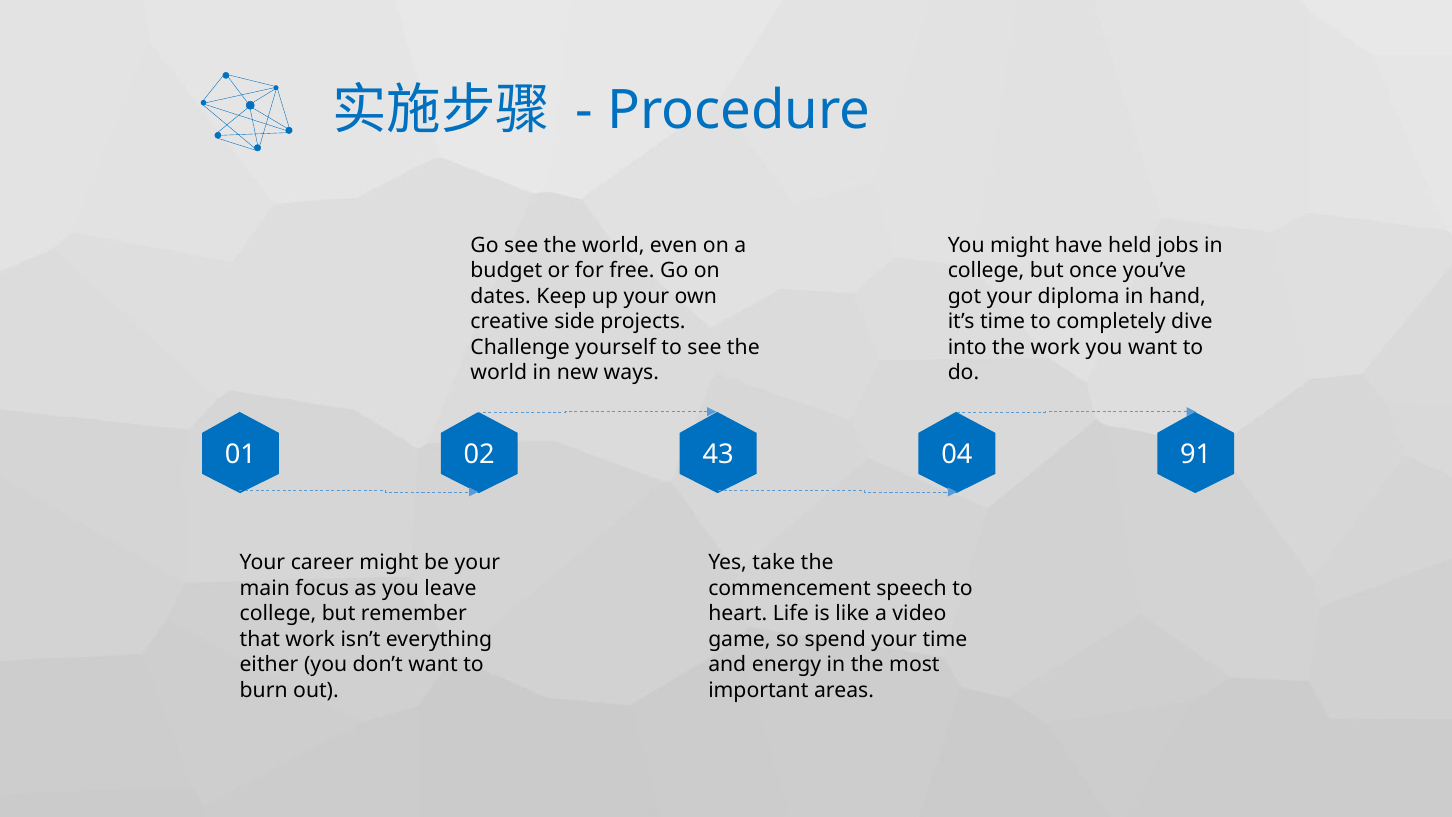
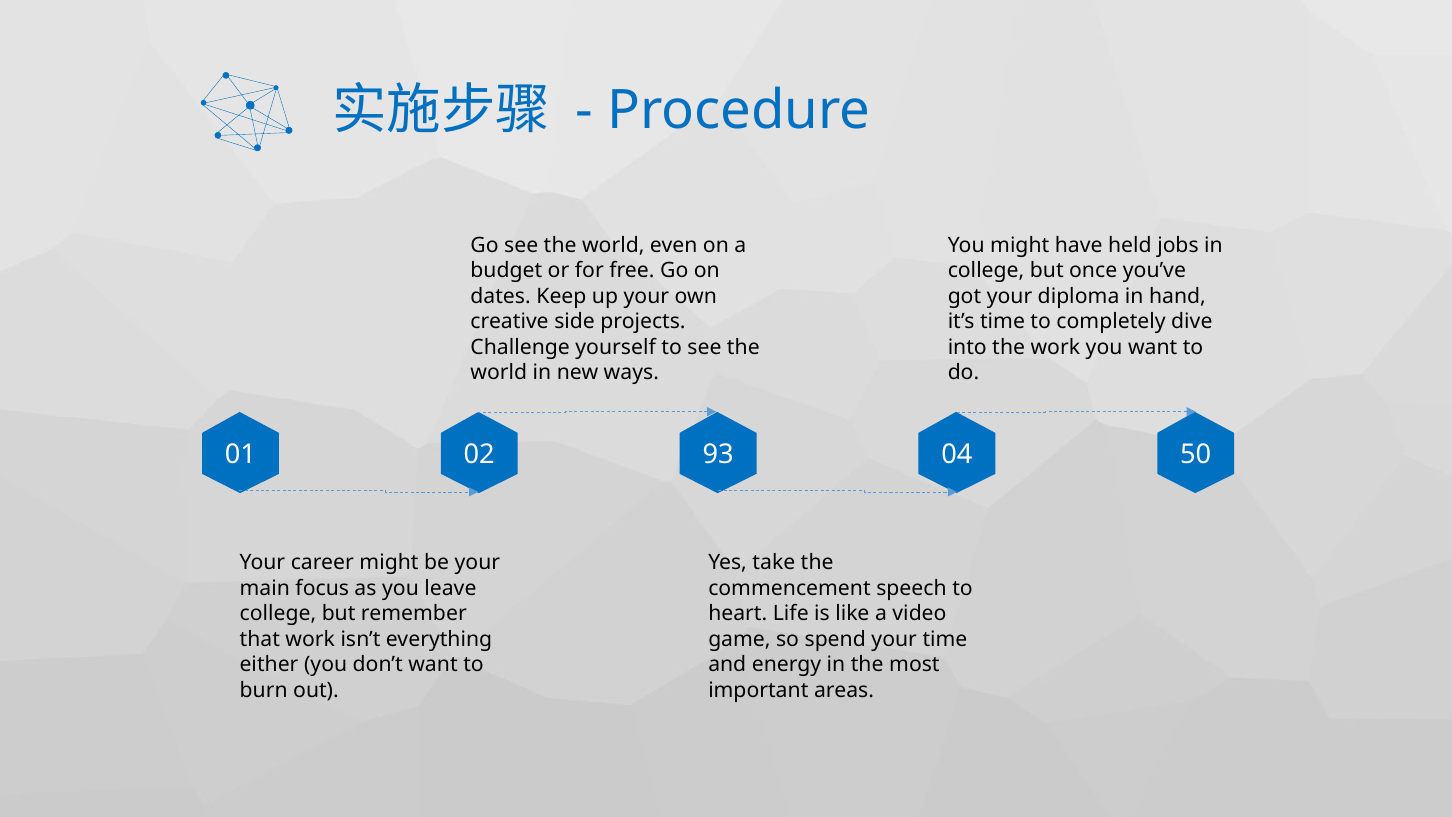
43: 43 -> 93 (718, 454)
91: 91 -> 50 (1196, 454)
